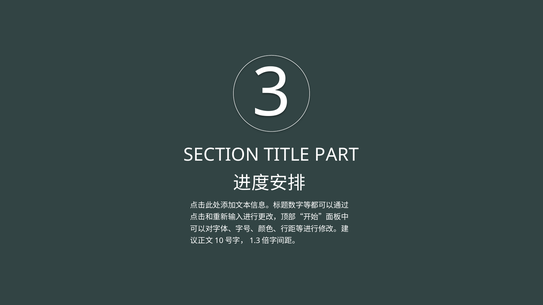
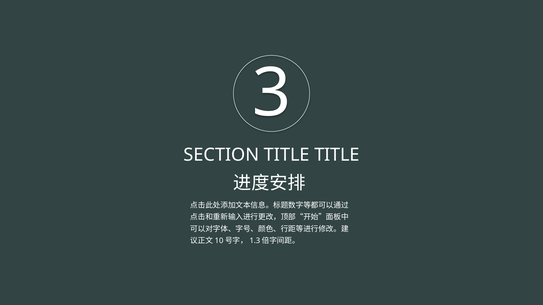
TITLE PART: PART -> TITLE (337, 155)
